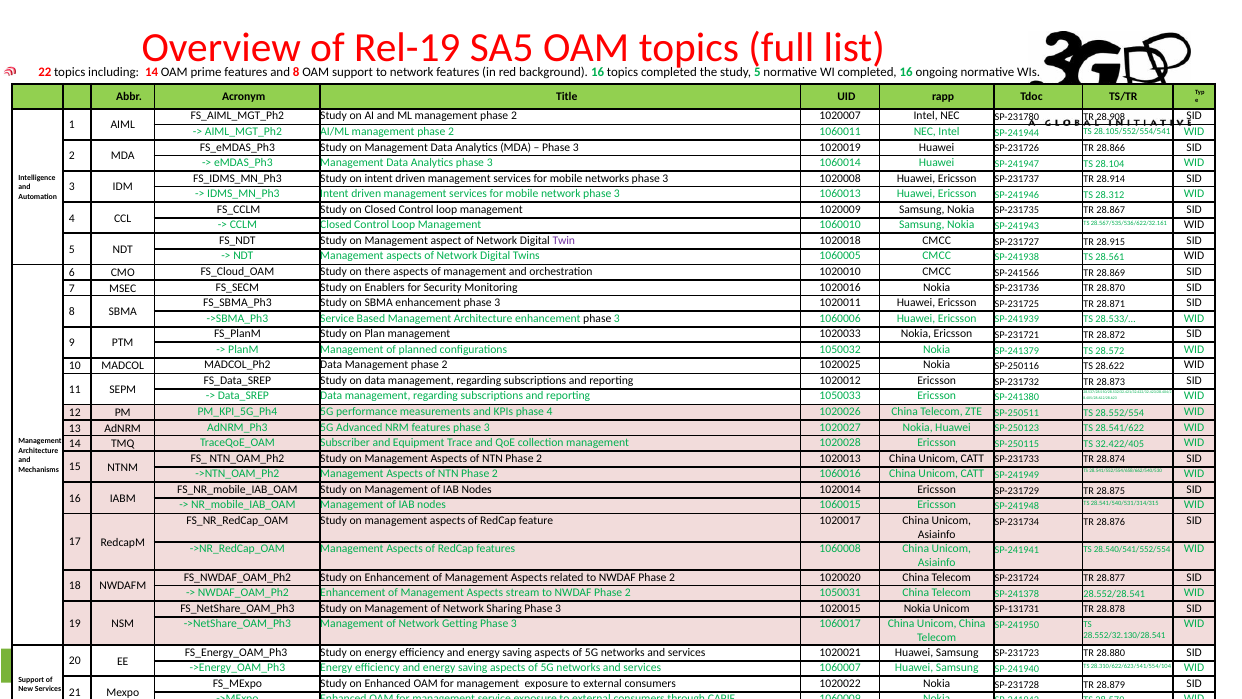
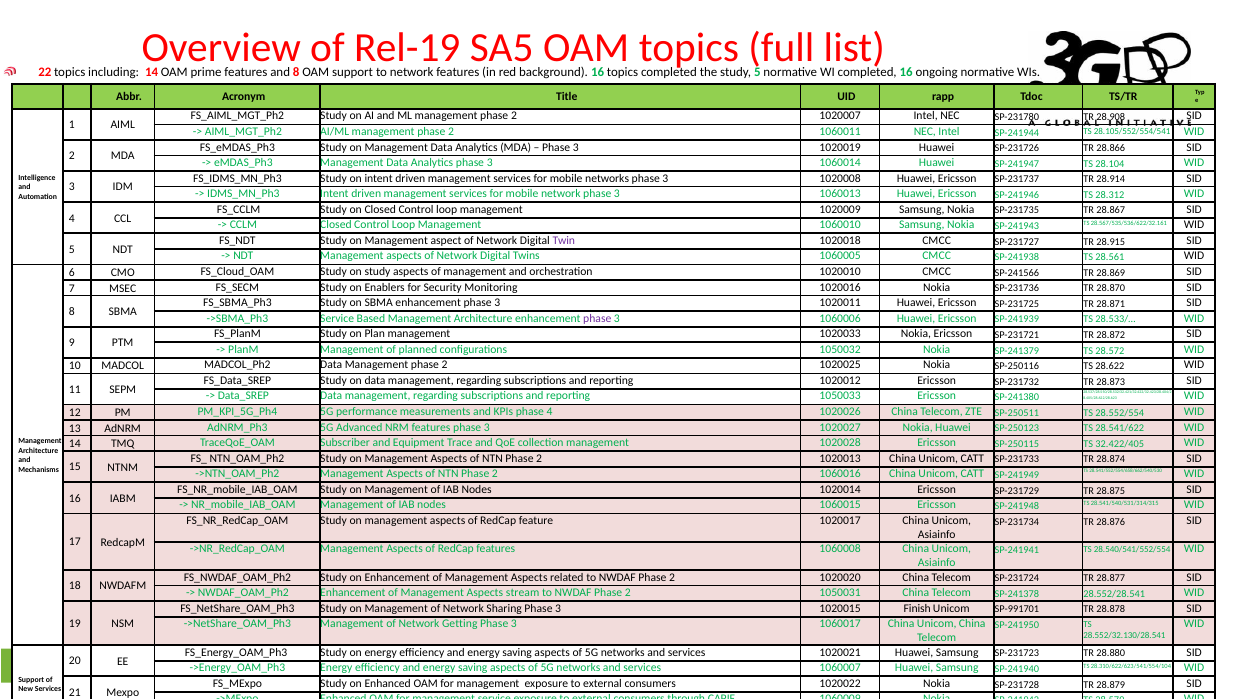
on there: there -> study (378, 271)
phase colour: black -> purple (597, 318)
1020015 Nokia: Nokia -> Finish (917, 608)
SP-131731: SP-131731 -> SP-991701 (1017, 609)
